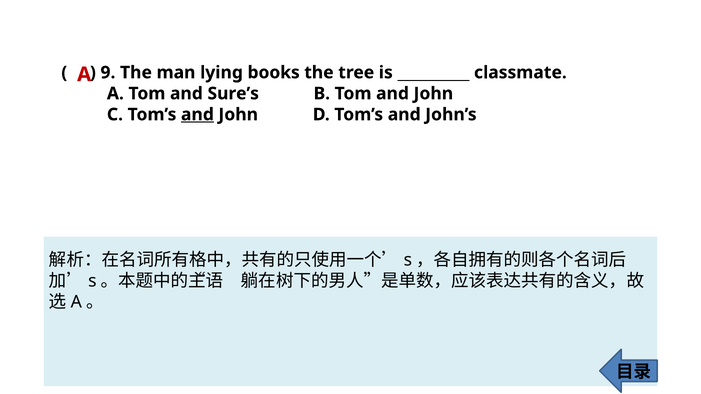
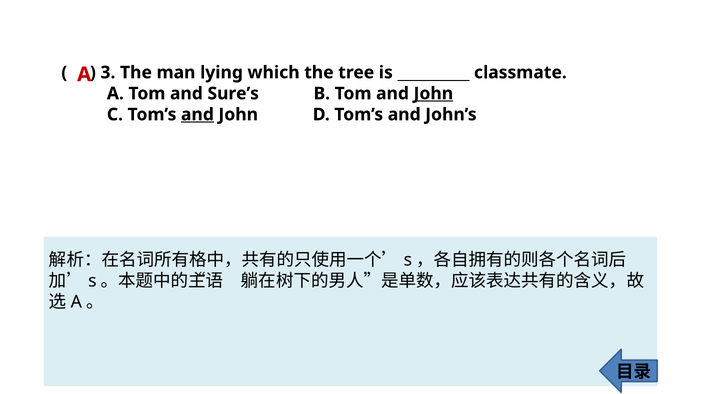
9: 9 -> 3 (108, 73)
books: books -> which (274, 73)
John underline: none -> present (433, 94)
